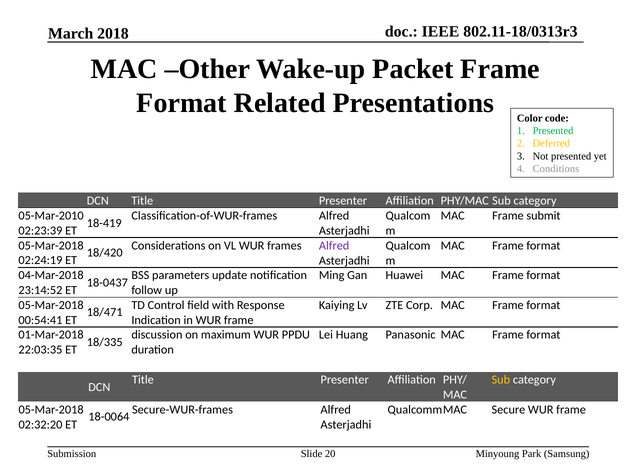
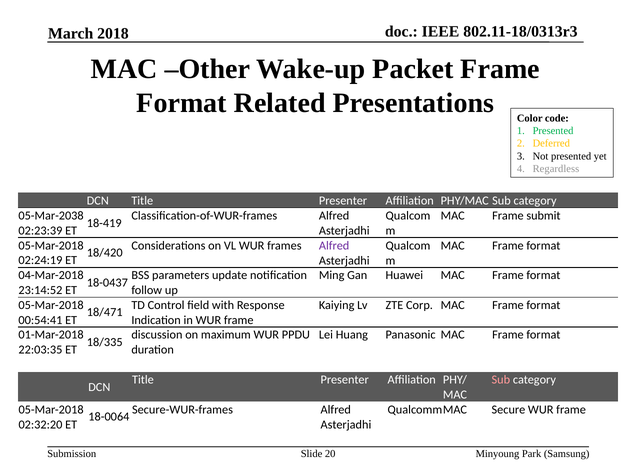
Conditions: Conditions -> Regardless (556, 169)
05-Mar-2010: 05-Mar-2010 -> 05-Mar-2038 (51, 216)
Sub colour: yellow -> pink (501, 380)
